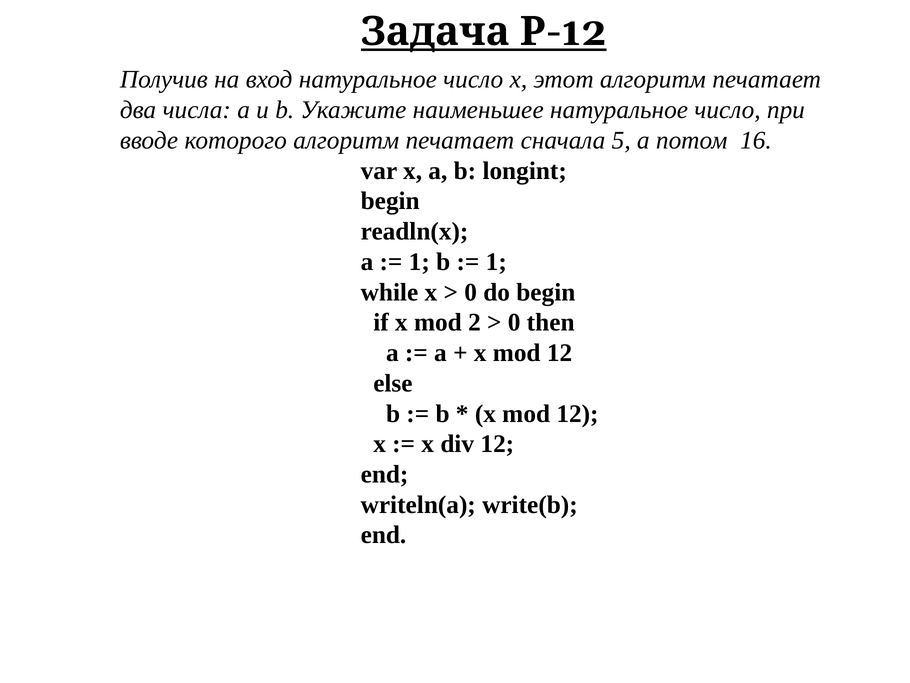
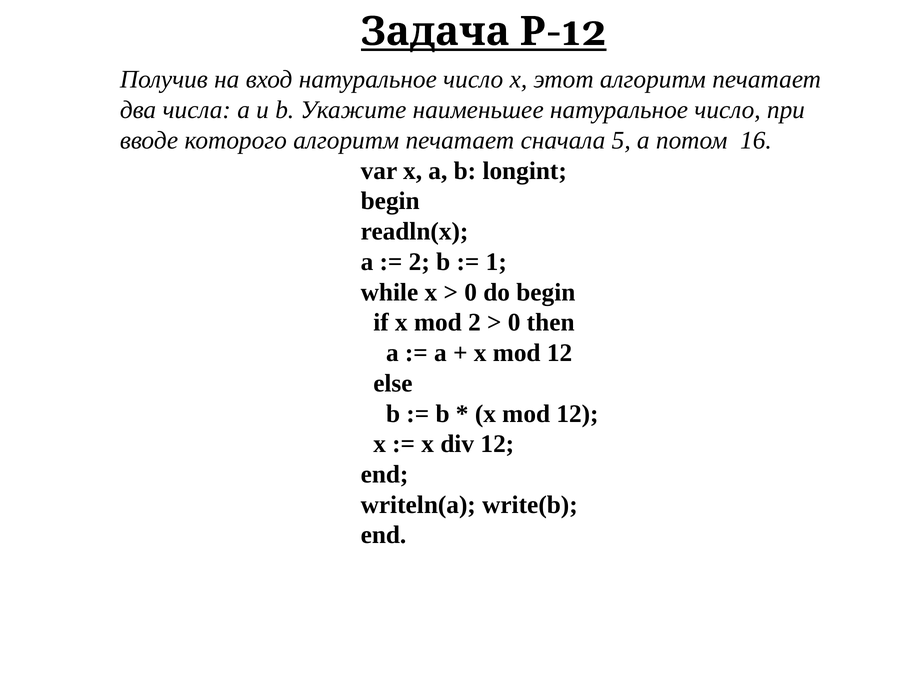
1: 1 -> 2 (419, 262)
